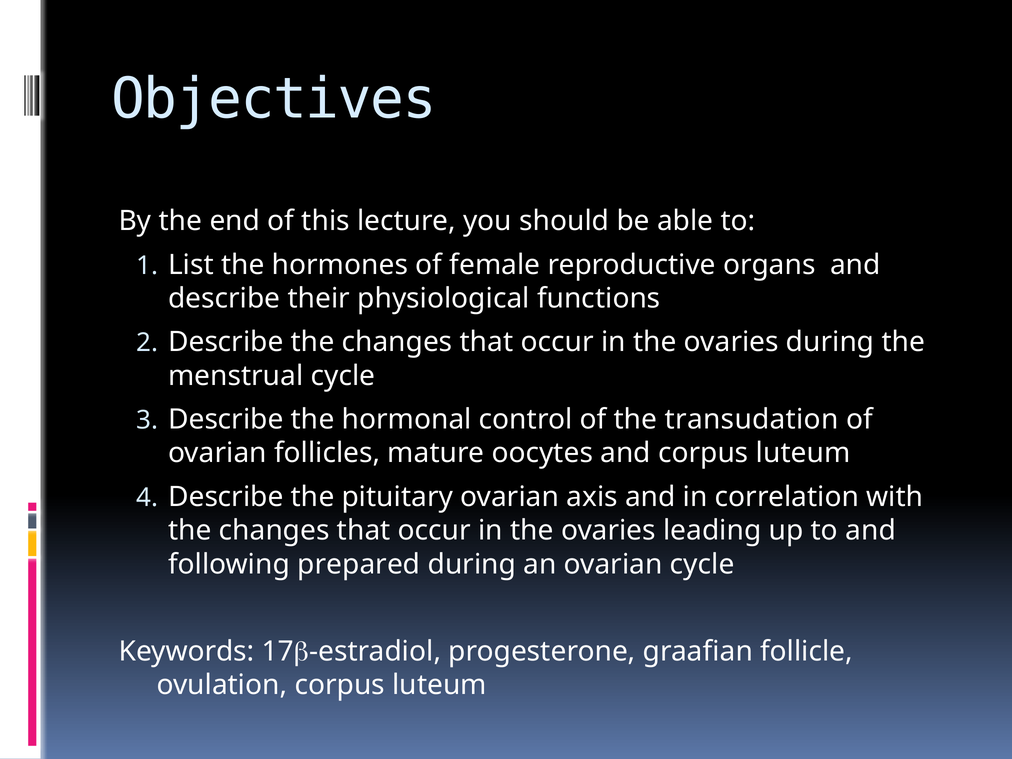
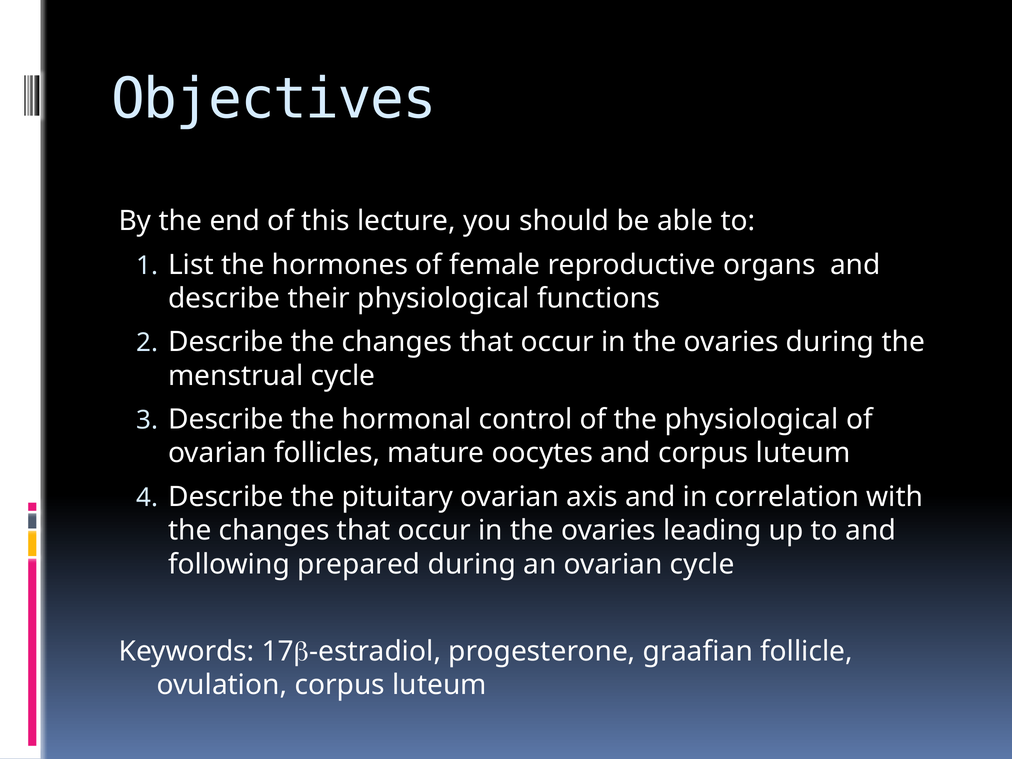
the transudation: transudation -> physiological (752, 419)
